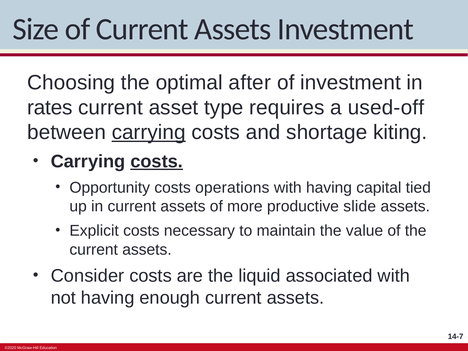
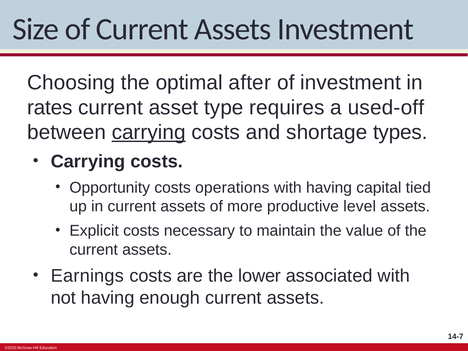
kiting: kiting -> types (400, 132)
costs underline: present -> none (157, 162)
slide: slide -> level (360, 206)
Consider: Consider -> Earnings (87, 276)
liquid: liquid -> lower (260, 276)
